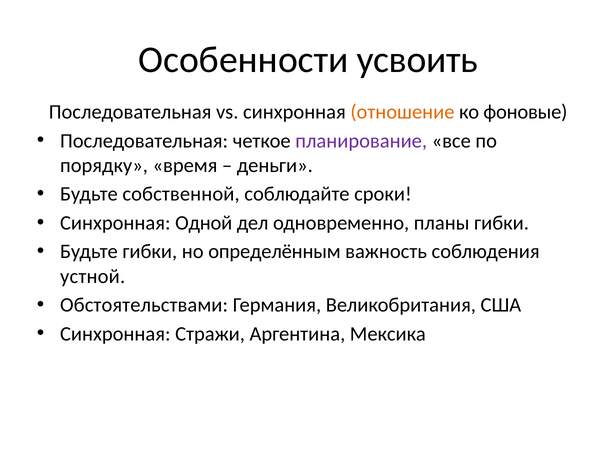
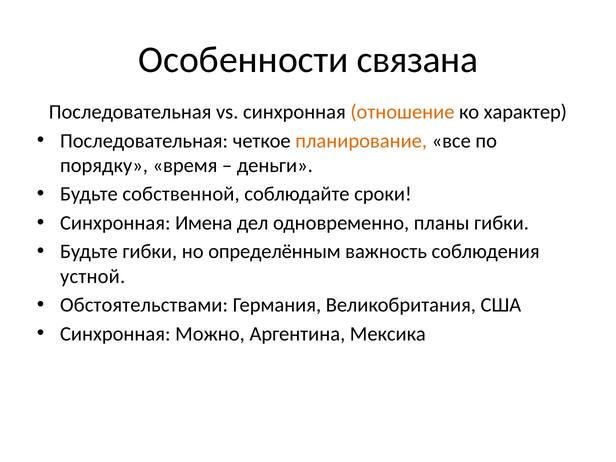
усвоить: усвоить -> связана (417, 60)
фоновые: фоновые -> характер (525, 112)
планирование colour: purple -> orange (361, 141)
Одной: Одной -> Имена (204, 223)
Стражи: Стражи -> Можно (210, 334)
